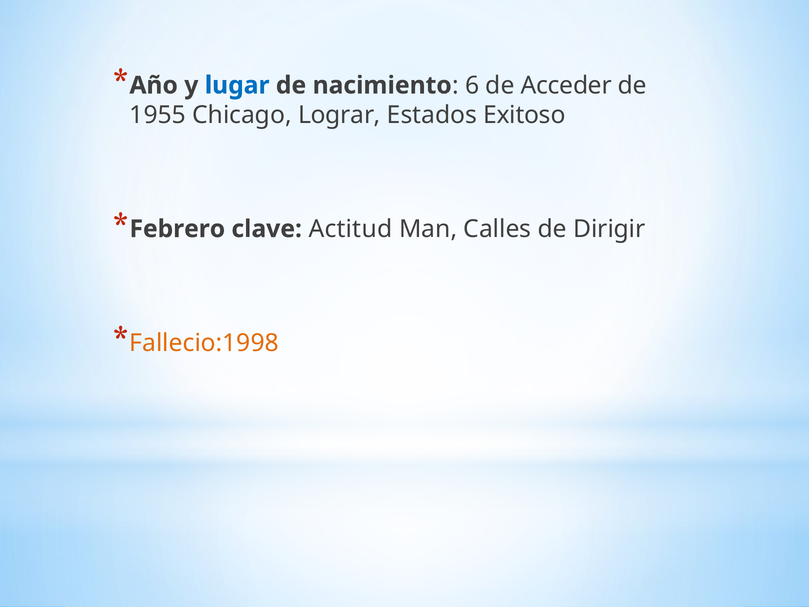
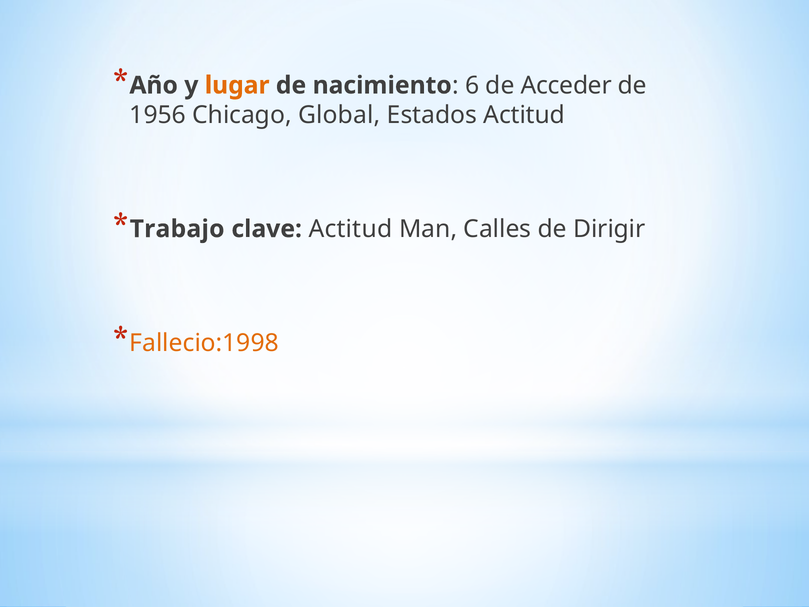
lugar colour: blue -> orange (237, 85)
1955: 1955 -> 1956 (158, 115)
Lograr: Lograr -> Global (339, 115)
Estados Exitoso: Exitoso -> Actitud (524, 115)
Febrero: Febrero -> Trabajo (177, 229)
